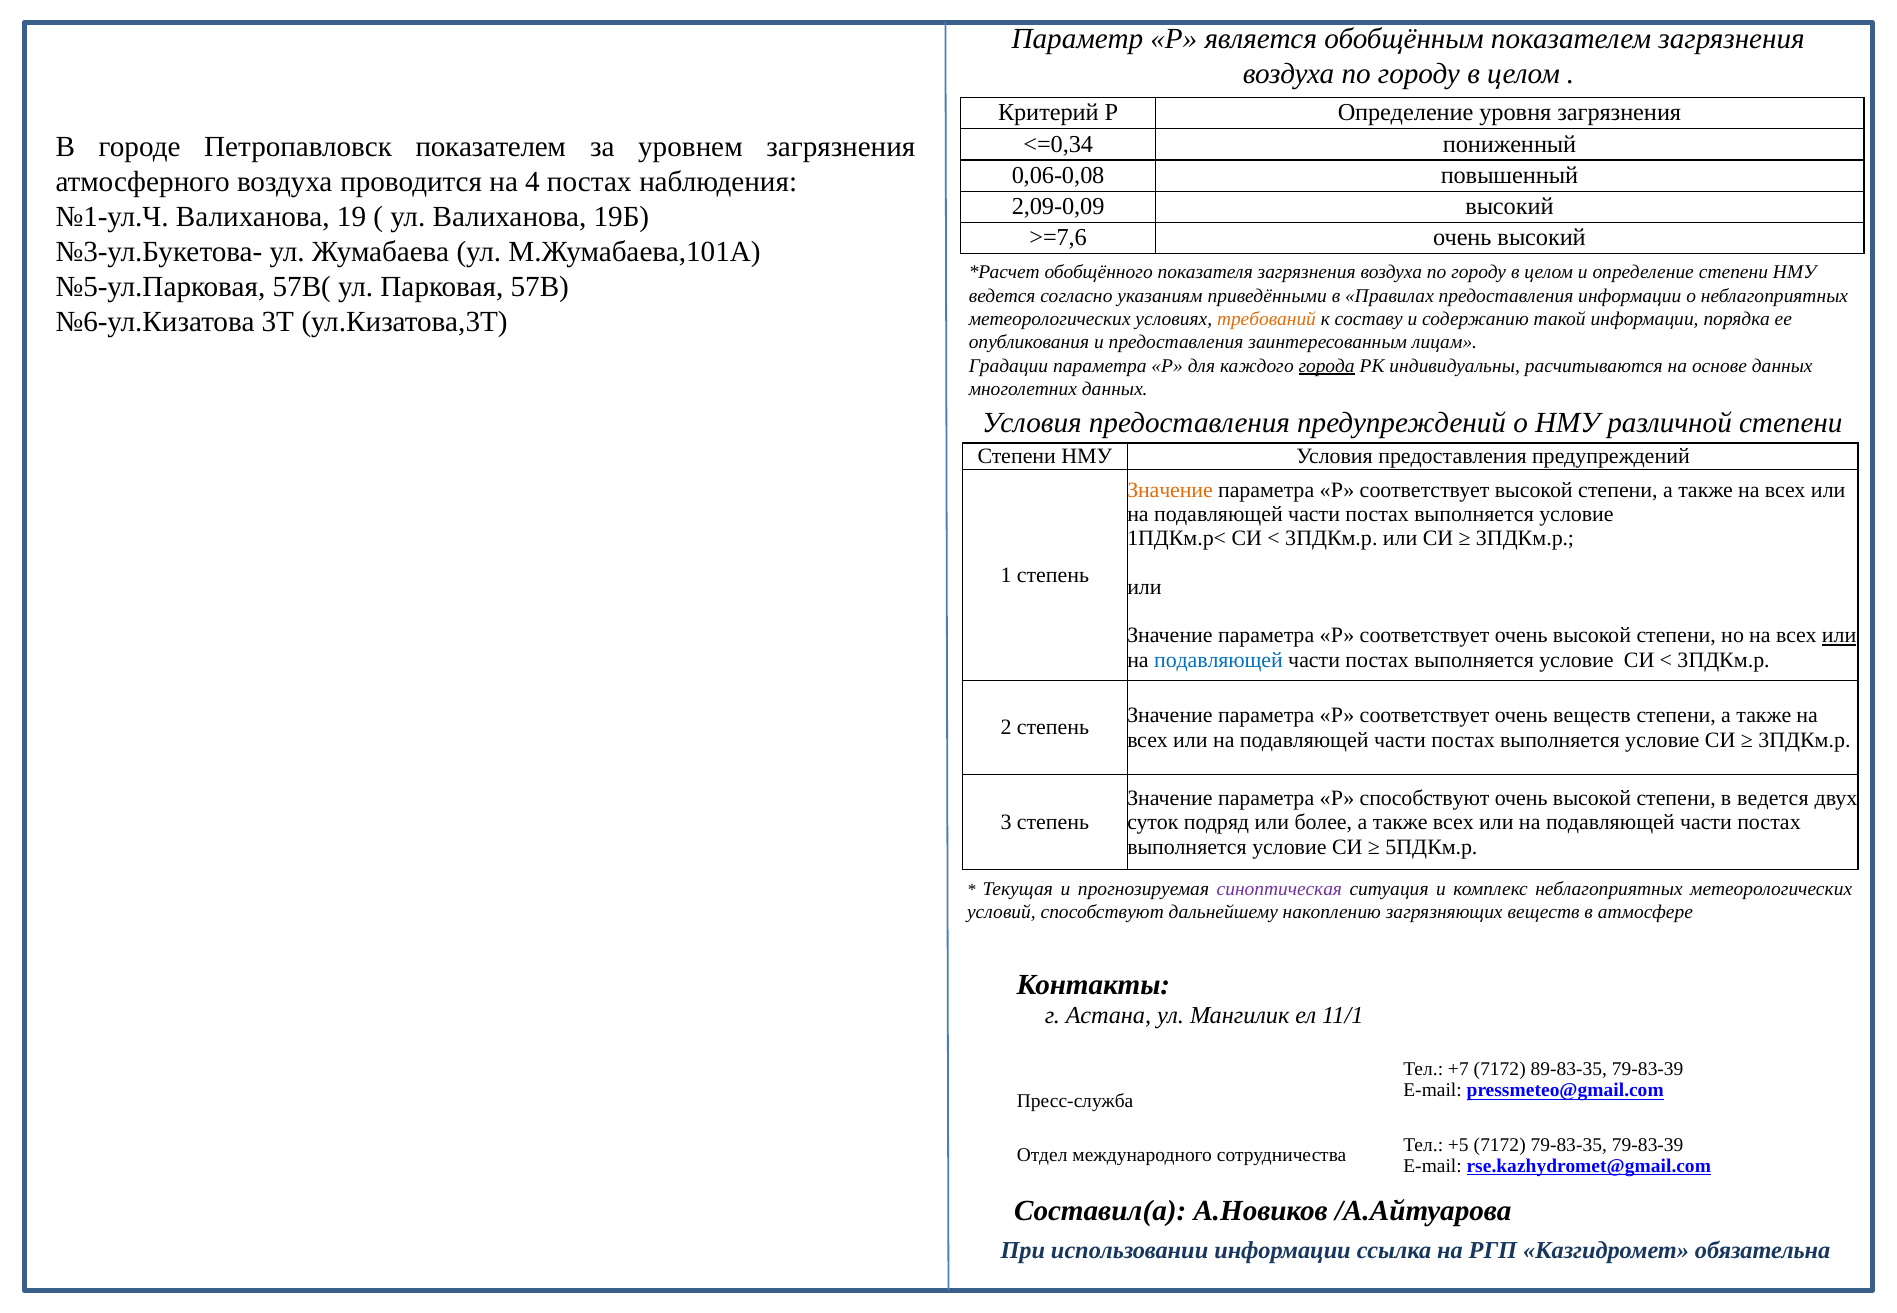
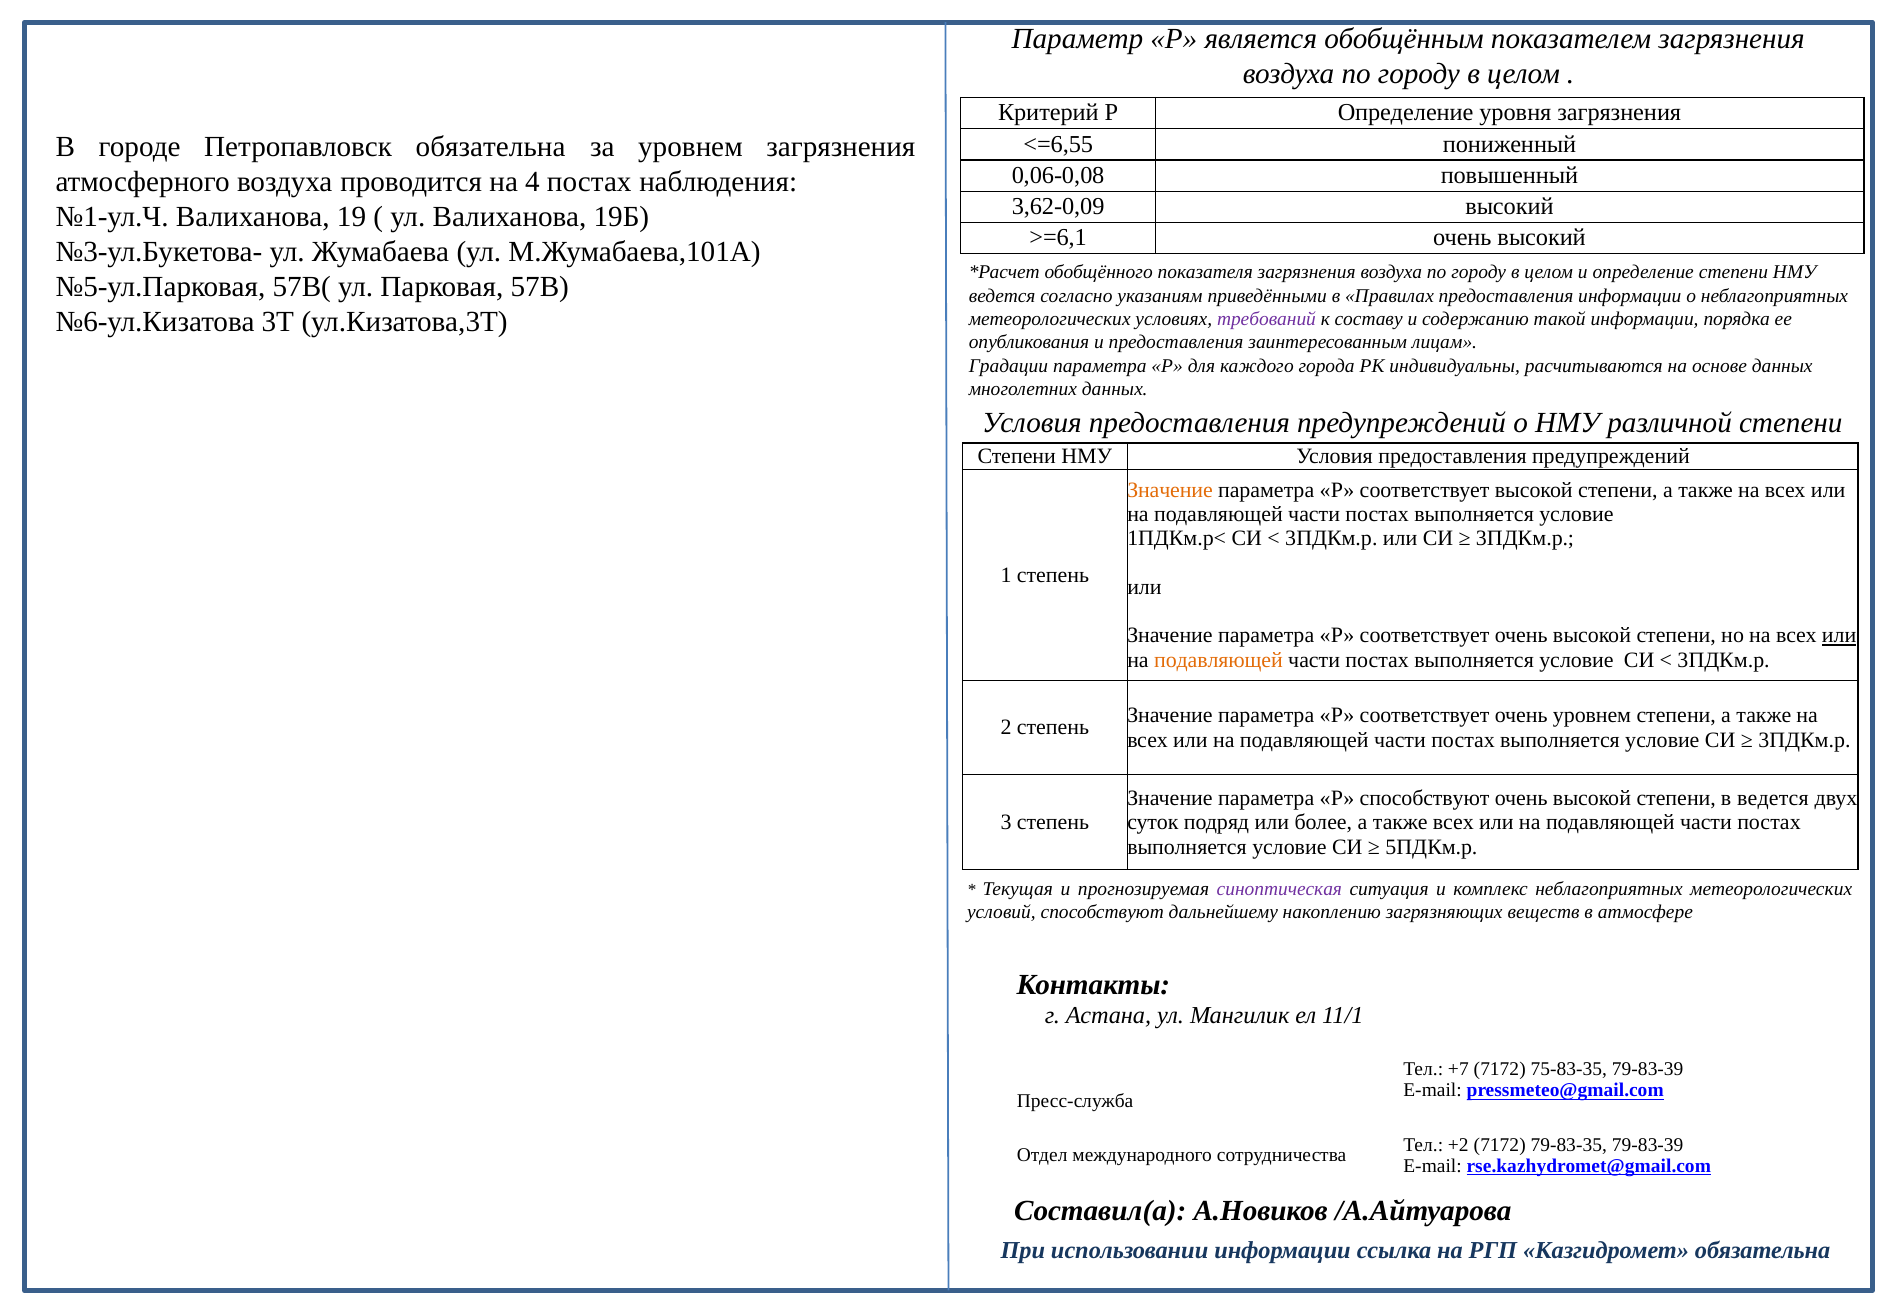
<=0,34: <=0,34 -> <=6,55 (1058, 144)
Петропавловск показателем: показателем -> обязательна (491, 147)
2,09-0,09: 2,09-0,09 -> 3,62-0,09 (1058, 207)
>=7,6: >=7,6 -> >=6,1 (1058, 238)
требований colour: orange -> purple (1266, 319)
города underline: present -> none (1327, 366)
подавляющей colour: blue -> orange (1218, 660)
очень веществ: веществ -> уровнем (1592, 716)
89-83-35: 89-83-35 -> 75-83-35 (1569, 1069)
+5: +5 -> +2 (1458, 1145)
